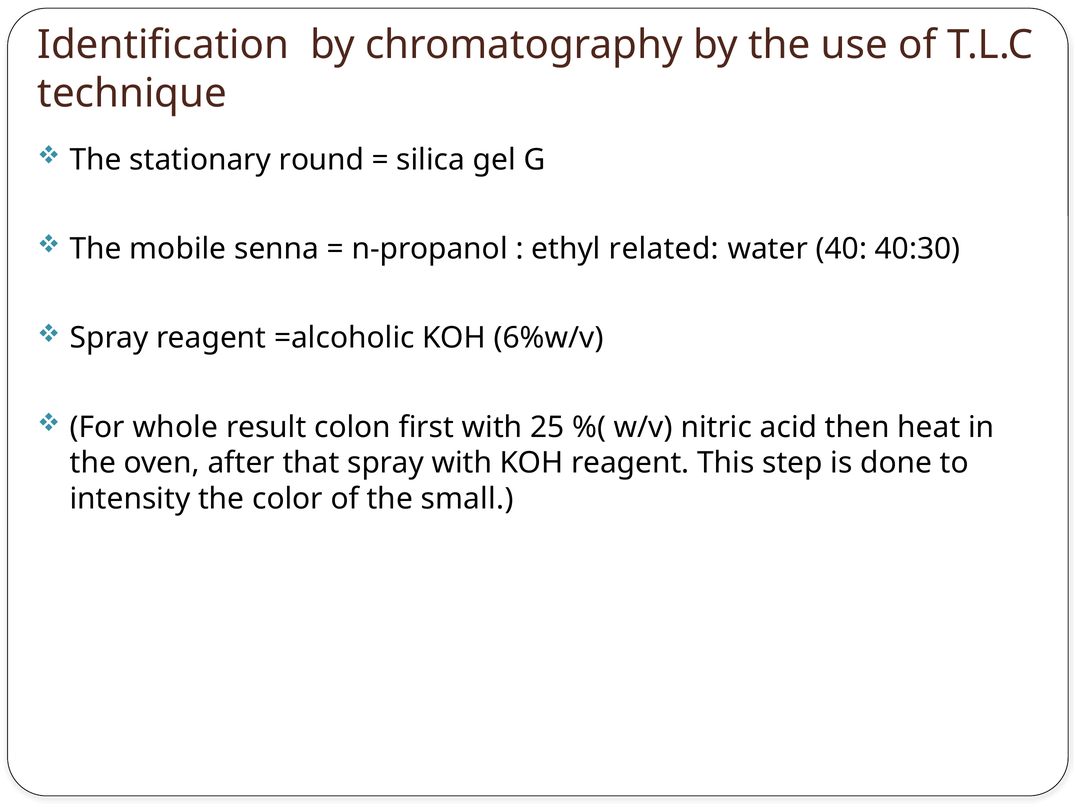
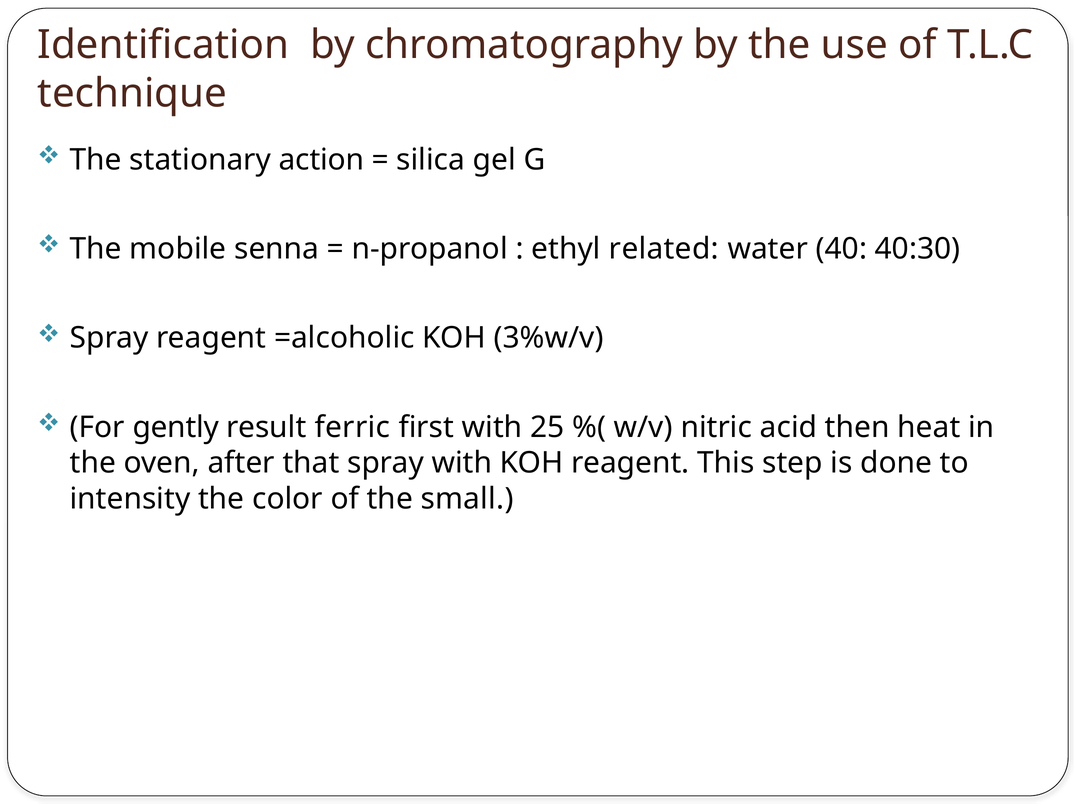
round: round -> action (321, 160)
6%w/v: 6%w/v -> 3%w/v (549, 338)
whole: whole -> gently (176, 427)
colon: colon -> ferric (352, 427)
